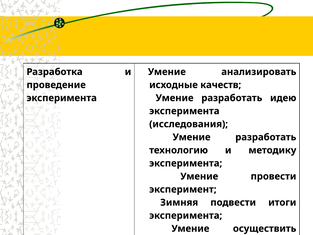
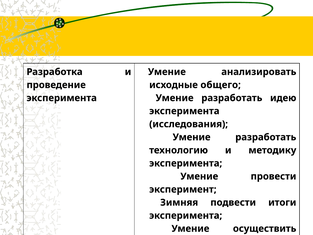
качеств: качеств -> общего (221, 85)
